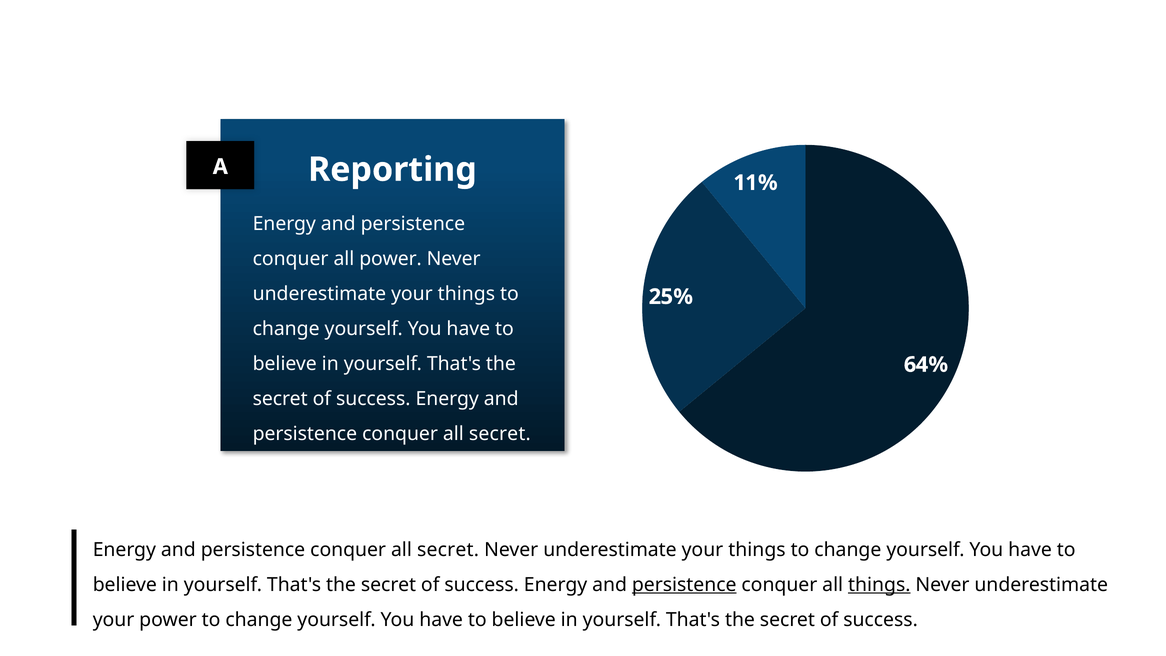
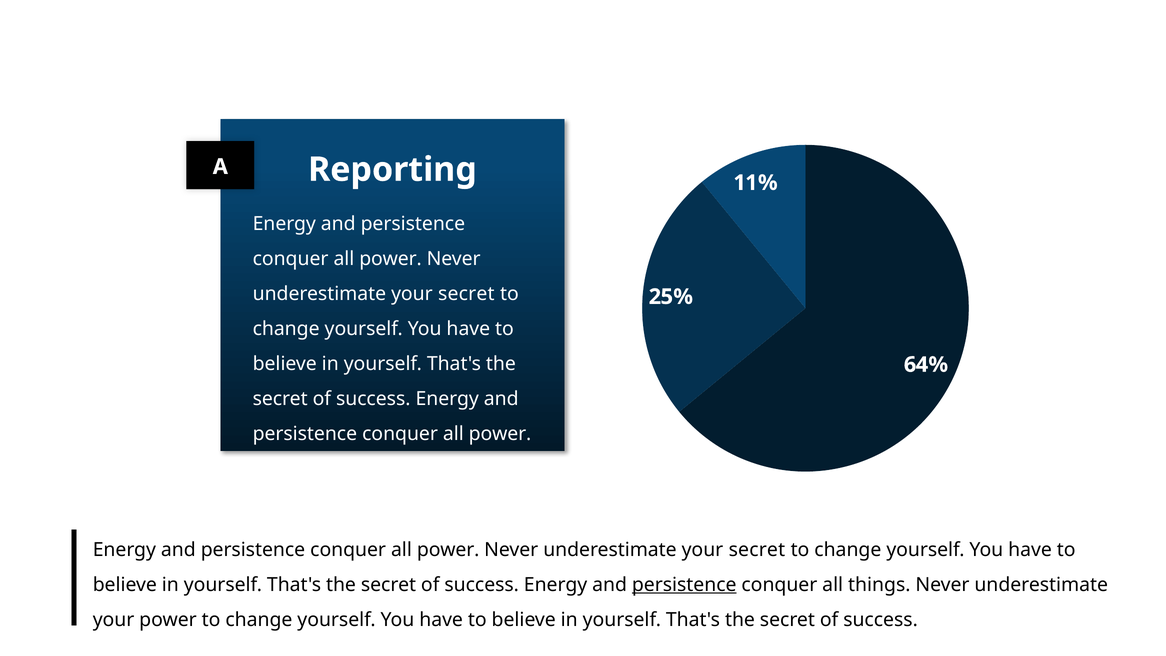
things: things -> secret (466, 294)
secret: secret -> power (500, 434)
secret: secret -> power (448, 550)
things: things -> secret (757, 550)
things underline: present -> none (879, 585)
